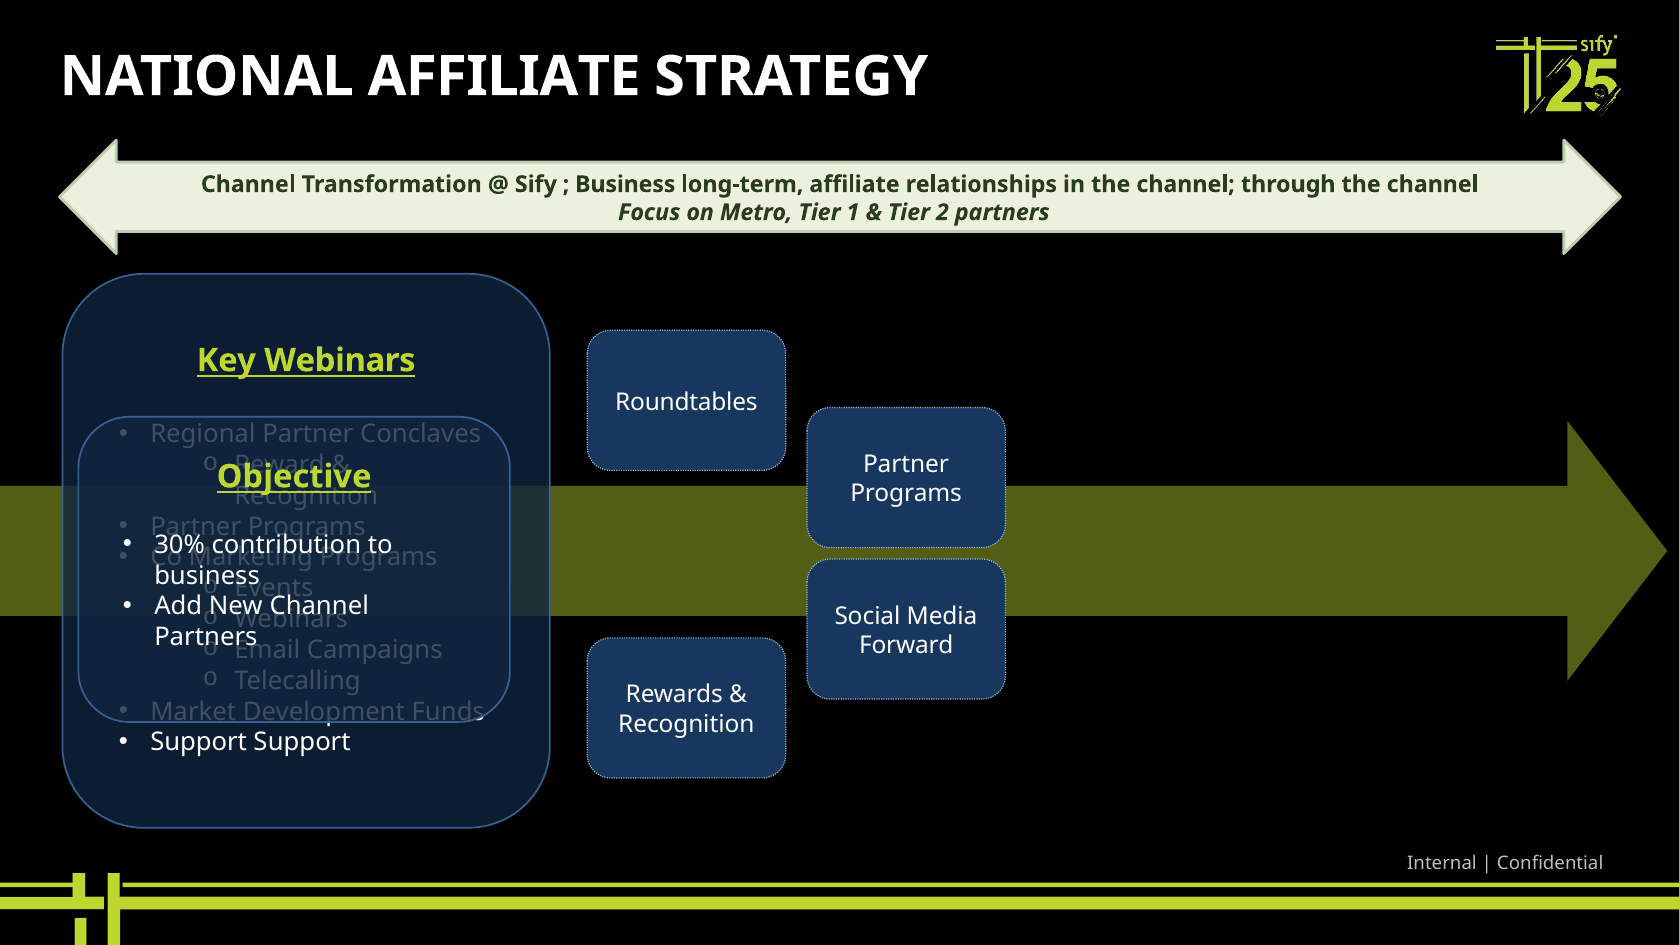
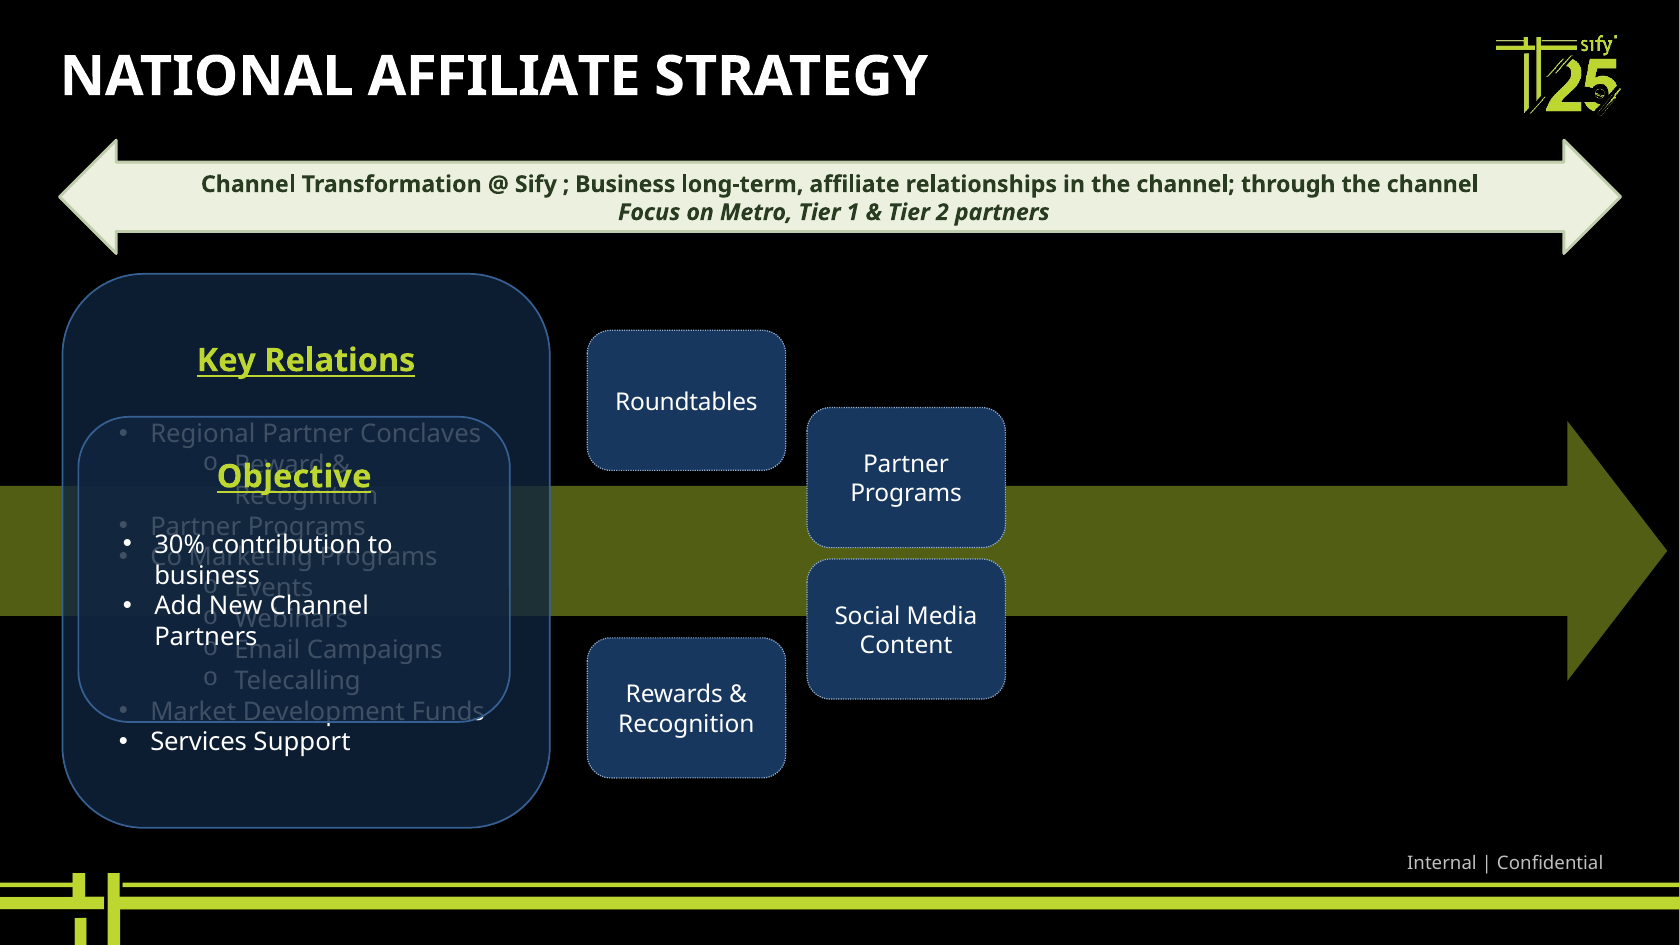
Key Webinars: Webinars -> Relations (340, 360)
Forward: Forward -> Content (906, 645)
Support: Support -> Services (199, 742)
